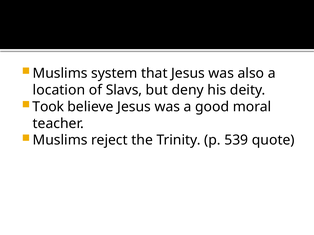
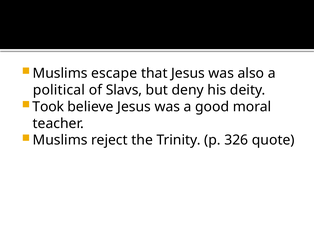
system: system -> escape (114, 73)
location: location -> political (59, 90)
539: 539 -> 326 (236, 140)
